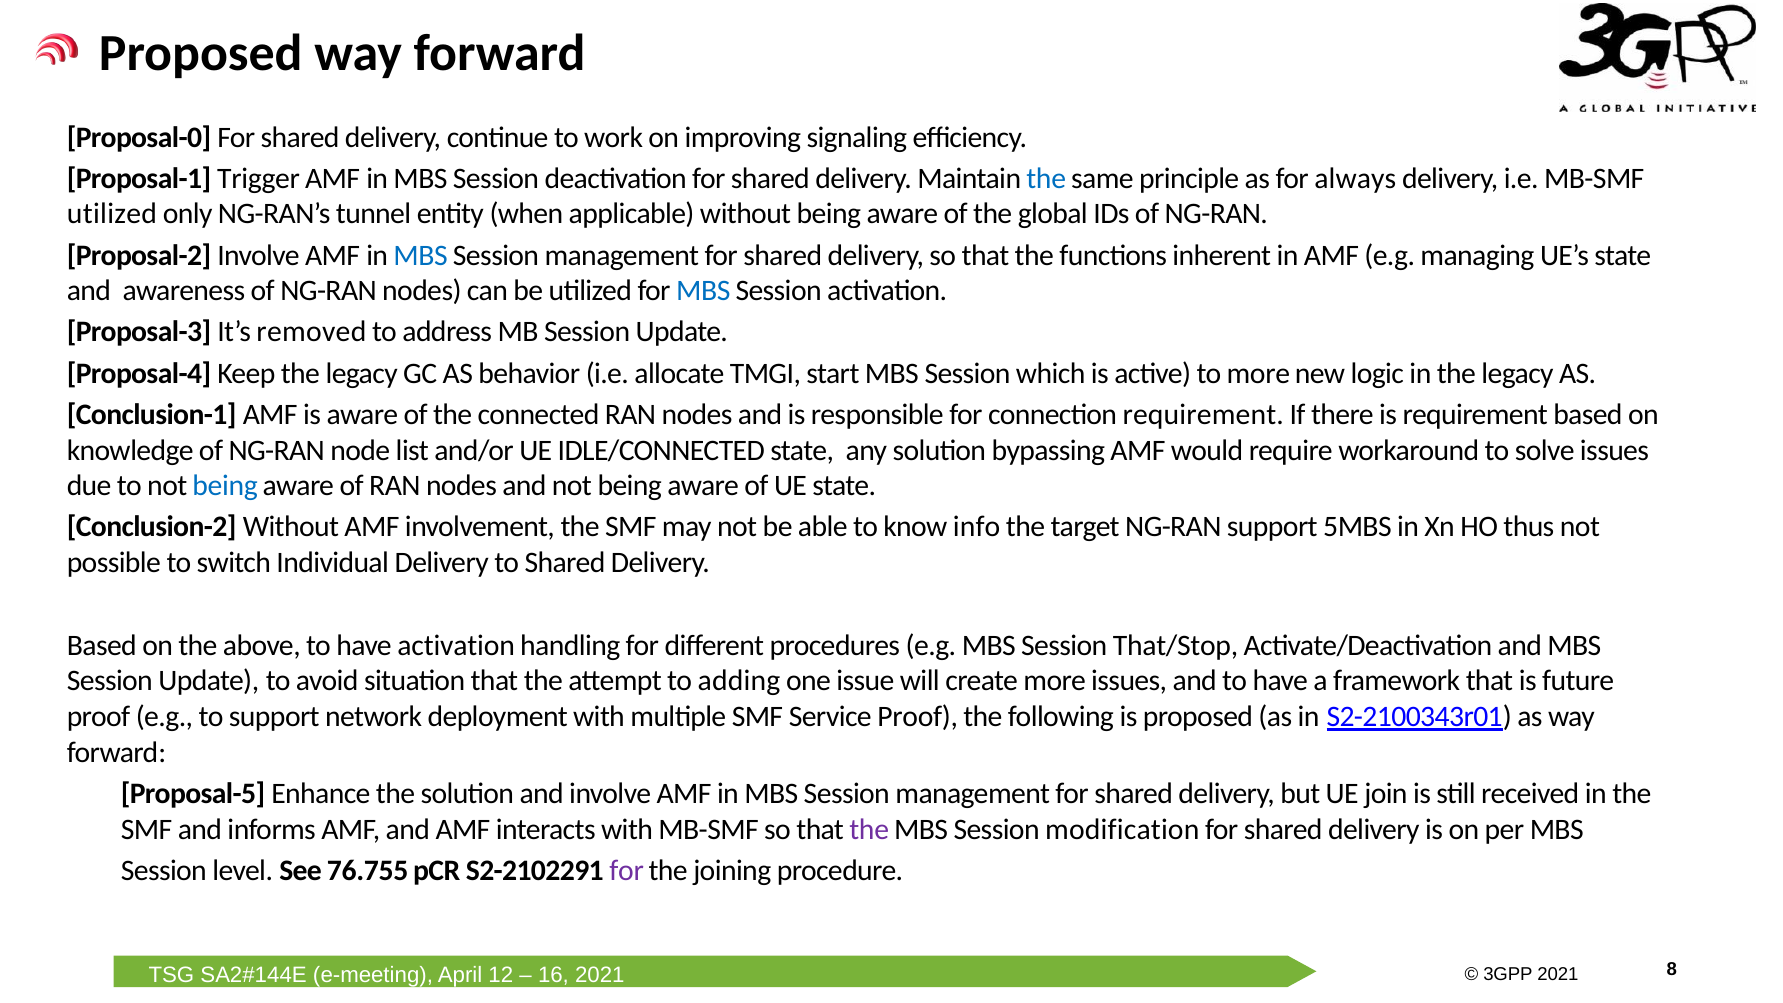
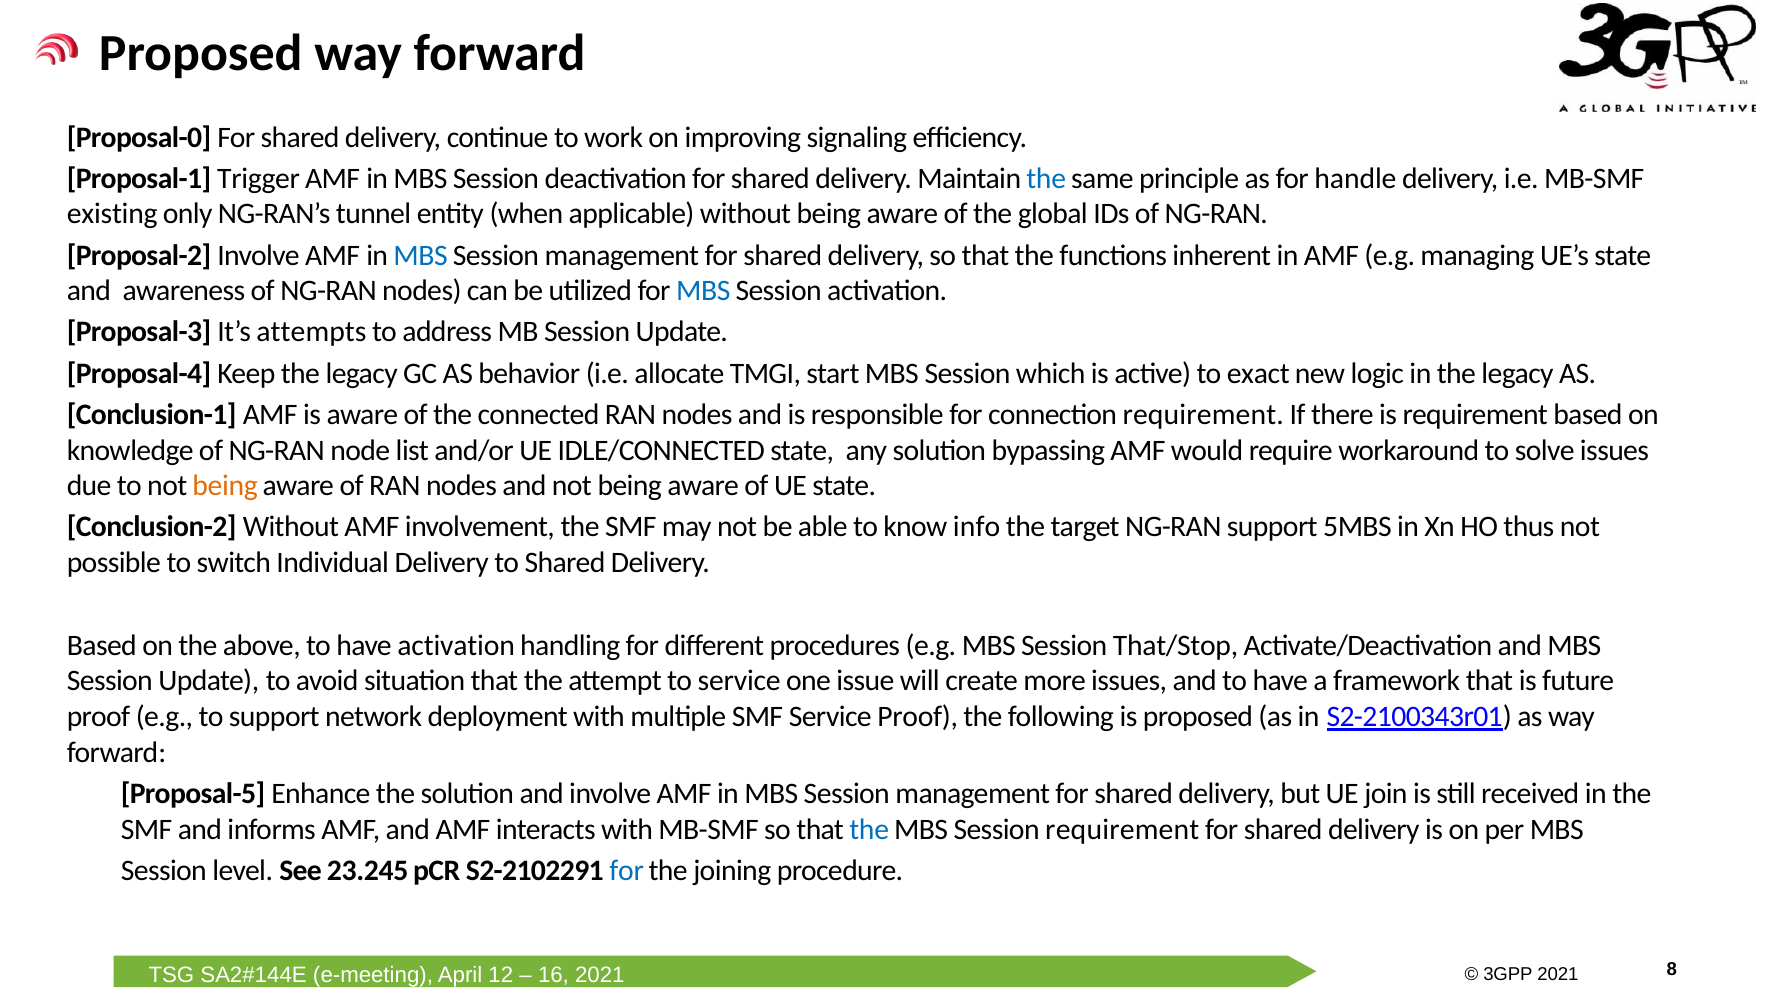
always: always -> handle (1355, 178)
utilized: utilized -> existing (112, 214)
removed: removed -> attempts (311, 332)
to more: more -> exact (1258, 373)
being colour: blue -> orange (225, 486)
to adding: adding -> service (739, 681)
the colour: purple -> blue (869, 830)
Session modification: modification -> requirement (1122, 830)
76.755: 76.755 -> 23.245 (368, 871)
for colour: purple -> blue (627, 871)
